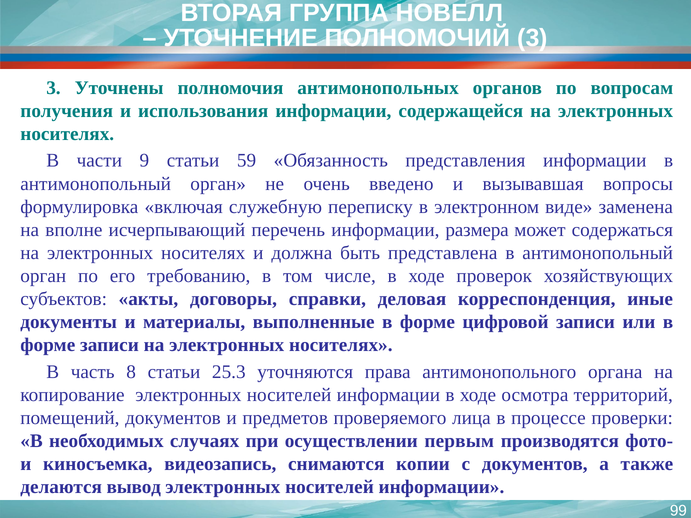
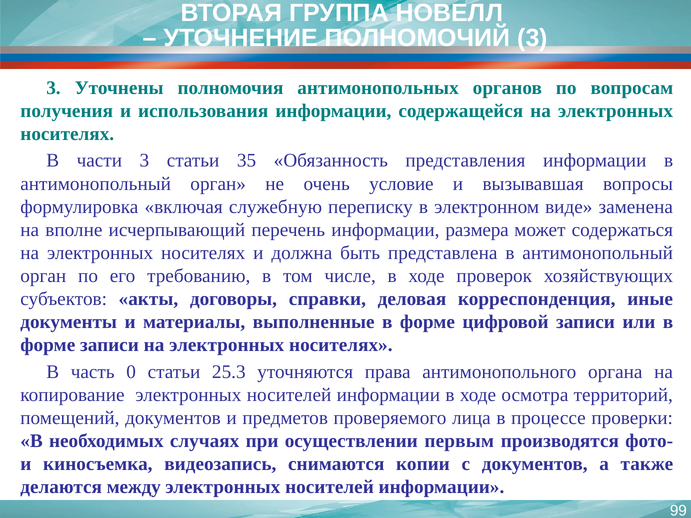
части 9: 9 -> 3 (144, 161)
59: 59 -> 35 (247, 161)
введено: введено -> условие (401, 184)
8: 8 -> 0 (131, 372)
вывод: вывод -> между (134, 487)
